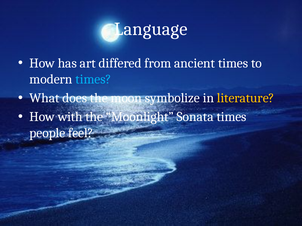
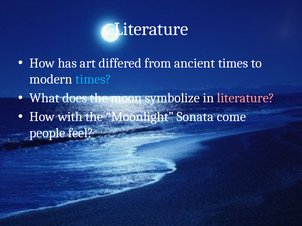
Language: Language -> Literature (151, 29)
literature colour: yellow -> pink (246, 98)
Sonata times: times -> come (231, 117)
